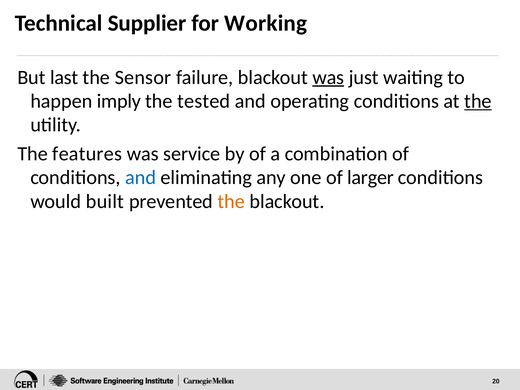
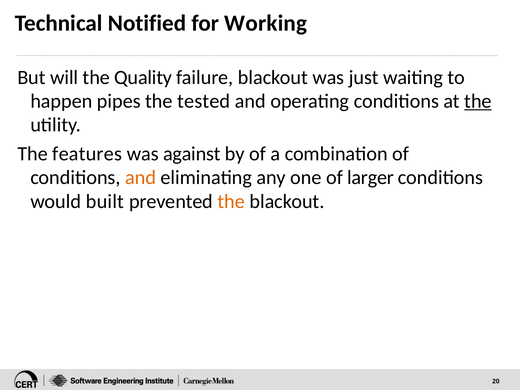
Supplier: Supplier -> Notified (147, 23)
last: last -> will (64, 77)
Sensor: Sensor -> Quality (143, 77)
was underline: present -> none (328, 77)
imply: imply -> pipes (119, 101)
service: service -> against (192, 154)
and colour: blue -> orange (141, 178)
